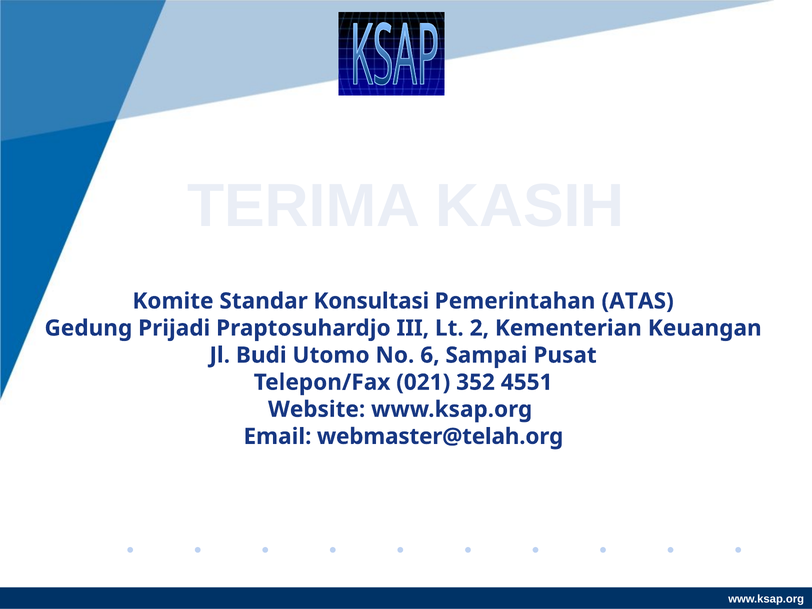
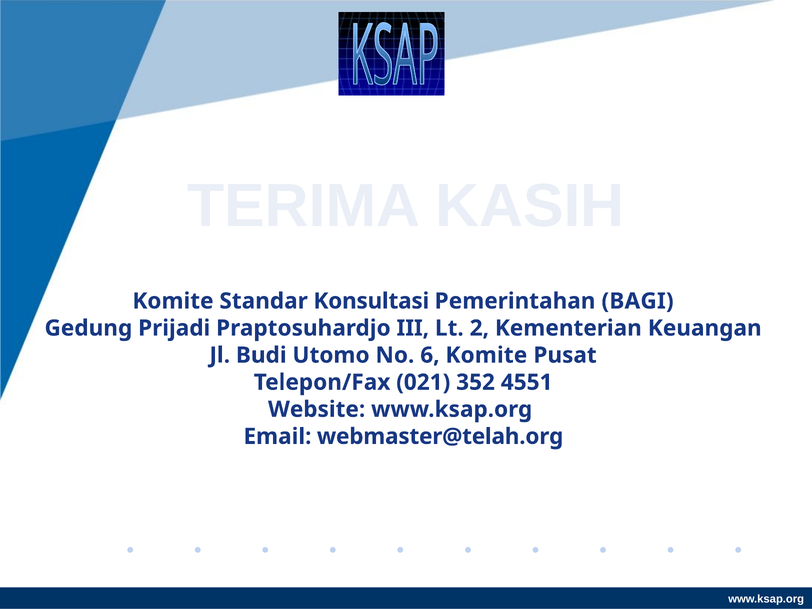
ATAS: ATAS -> BAGI (638, 301)
6 Sampai: Sampai -> Komite (486, 355)
